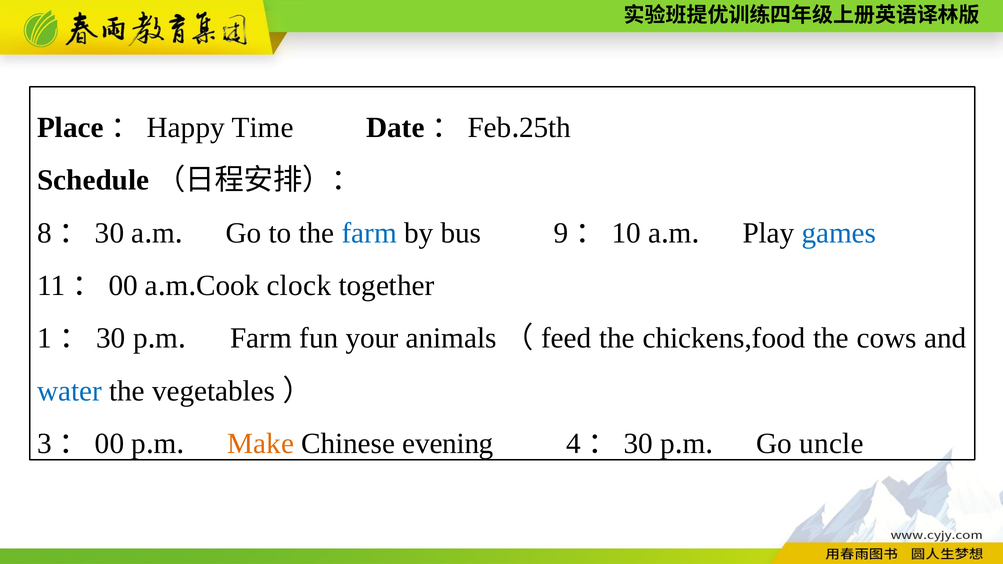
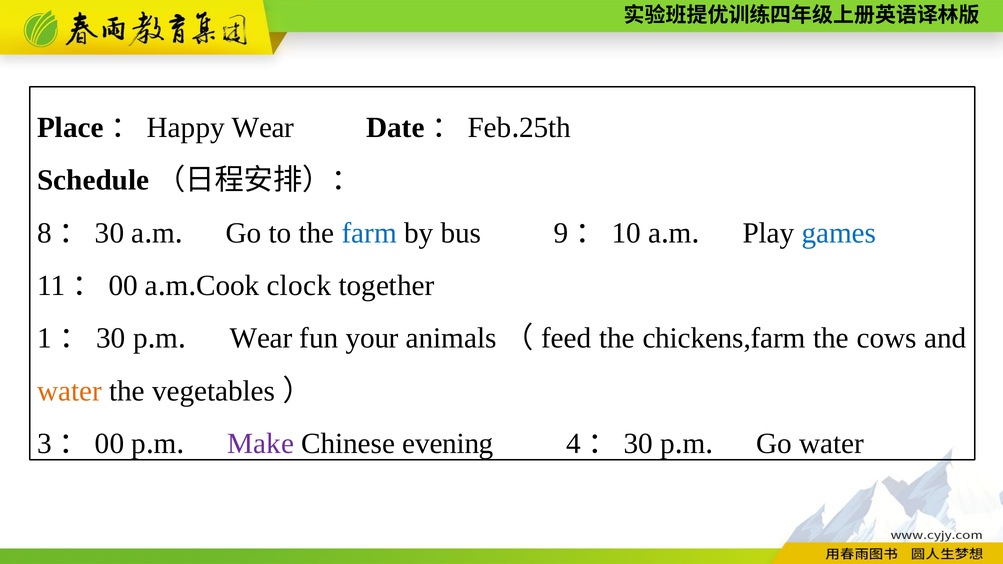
Time: Time -> Wear (263, 128)
Farm: Farm -> Wear (261, 338)
chickens,food: chickens,food -> chickens,farm (724, 338)
water colour: blue -> orange (70, 391)
Make colour: orange -> purple (261, 444)
Go uncle: uncle -> water (832, 444)
